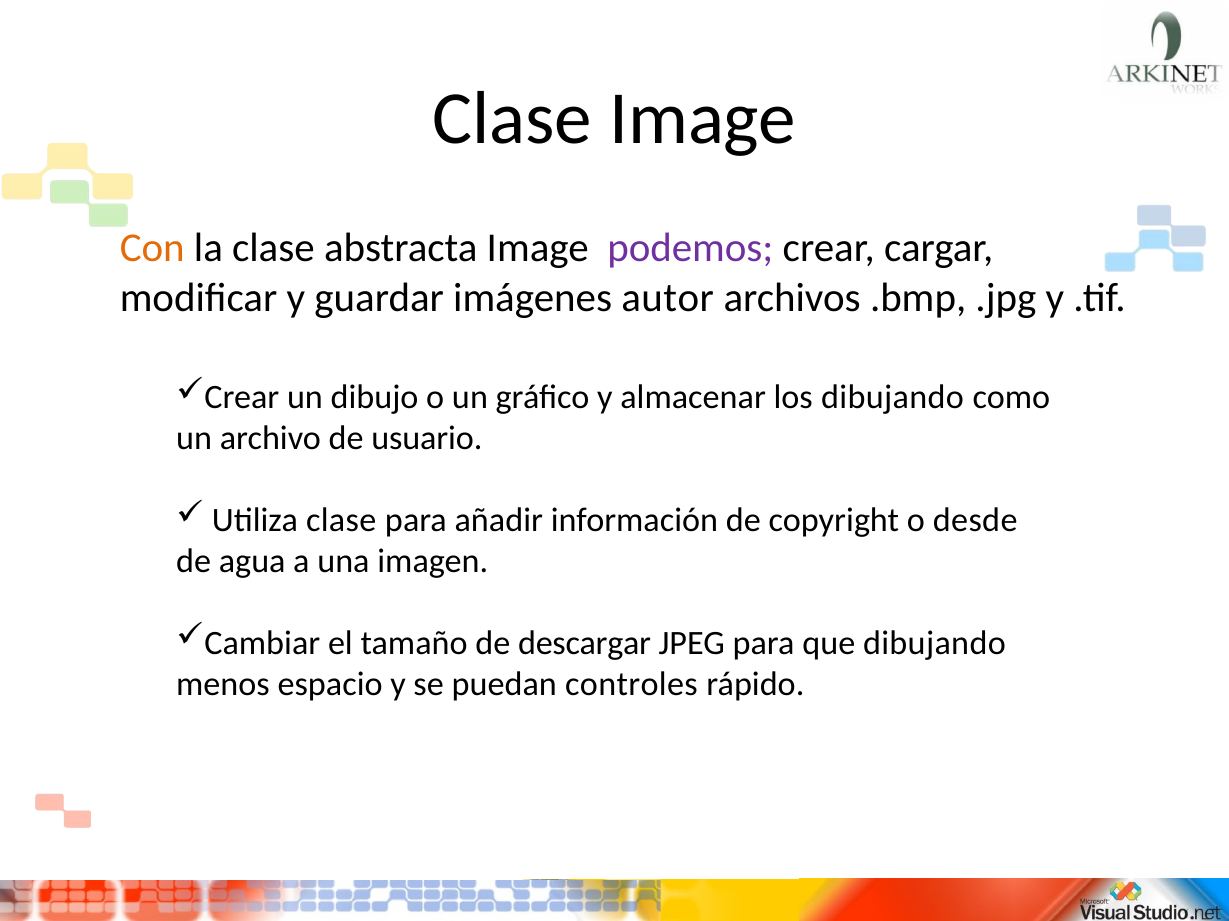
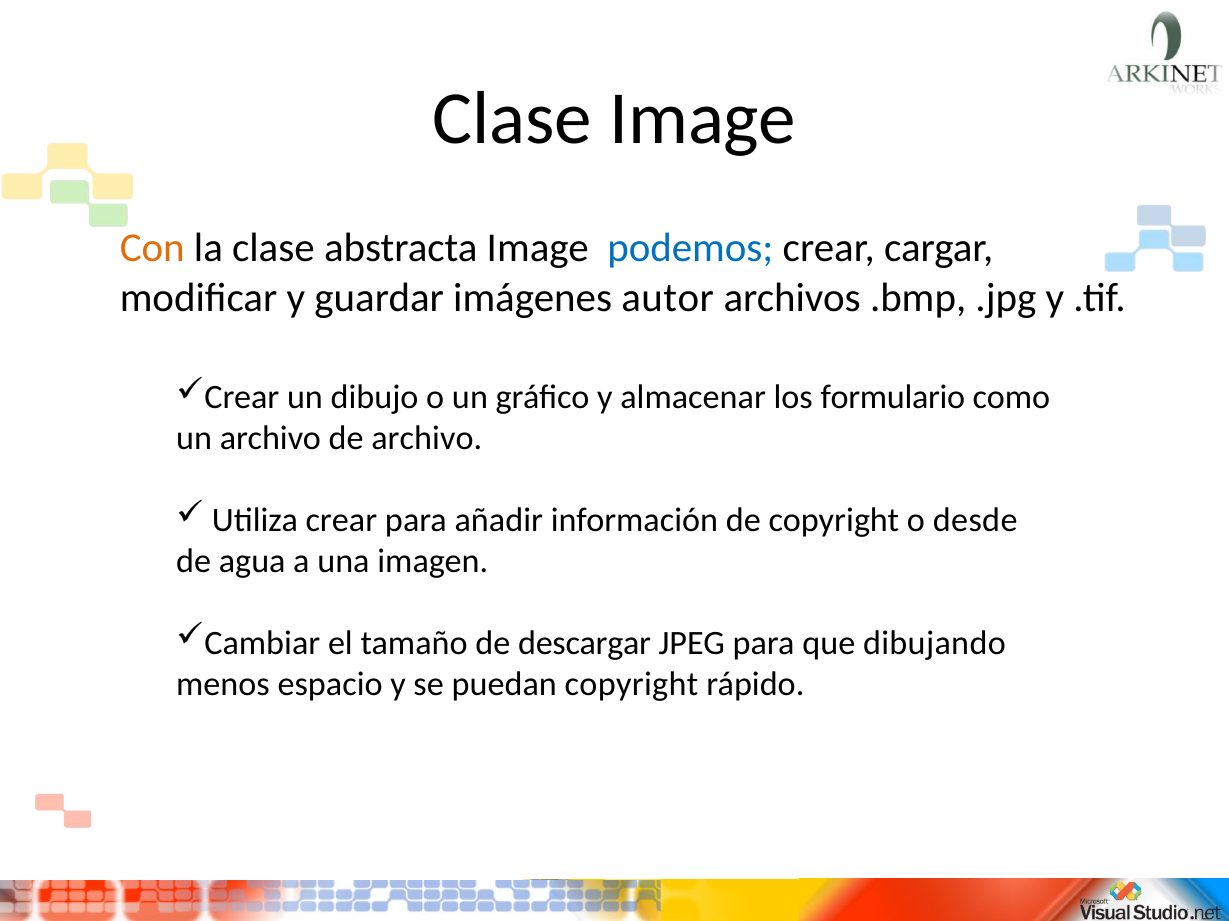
podemos colour: purple -> blue (690, 249)
los dibujando: dibujando -> formulario (893, 398)
de usuario: usuario -> archivo (427, 439)
Utiliza clase: clase -> crear (341, 521)
puedan controles: controles -> copyright (632, 685)
